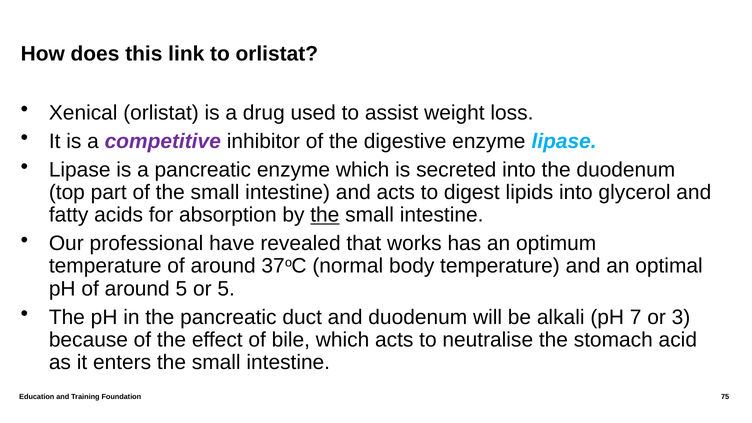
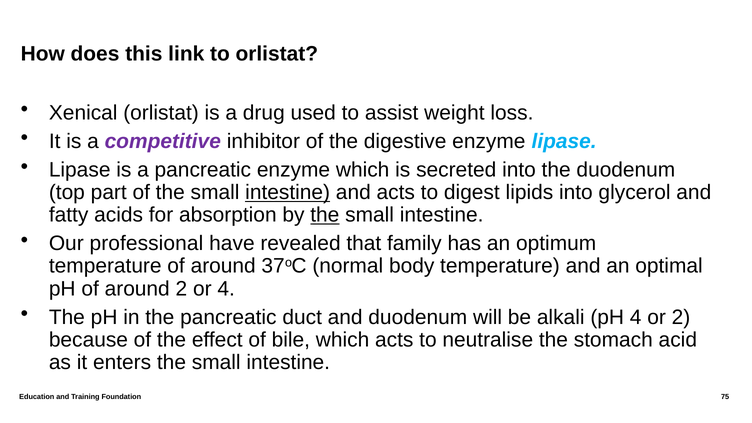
intestine underline: none -> present (288, 192)
works: works -> family (414, 244)
around 5: 5 -> 2 (181, 289)
or 5: 5 -> 4 (226, 289)
pH 7: 7 -> 4 (636, 317)
or 3: 3 -> 2 (681, 317)
